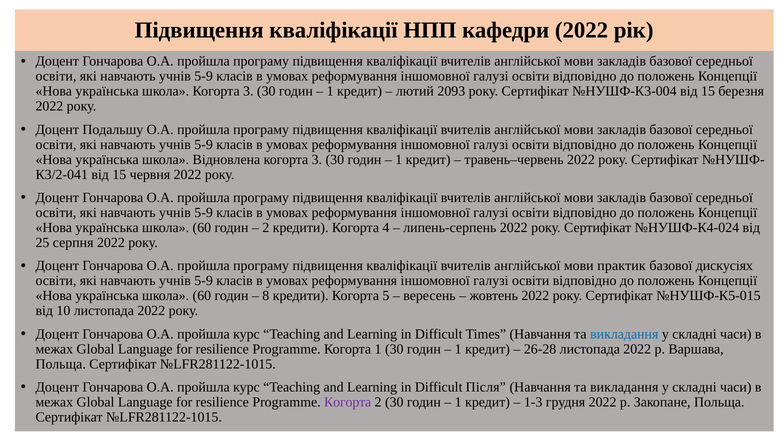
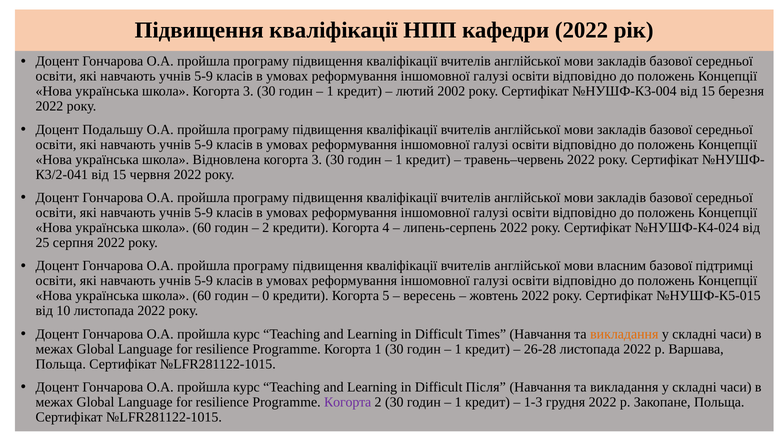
2093: 2093 -> 2002 (451, 91)
практик: практик -> власним (622, 266)
дискусіях: дискусіях -> підтримці (724, 266)
8: 8 -> 0 (266, 295)
викладання colour: blue -> orange (624, 334)
